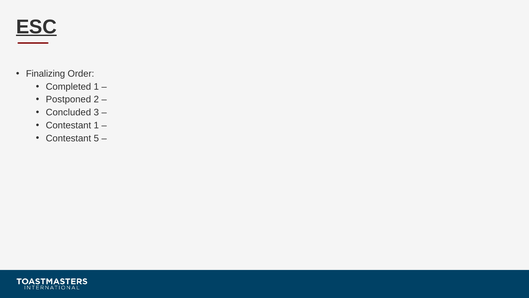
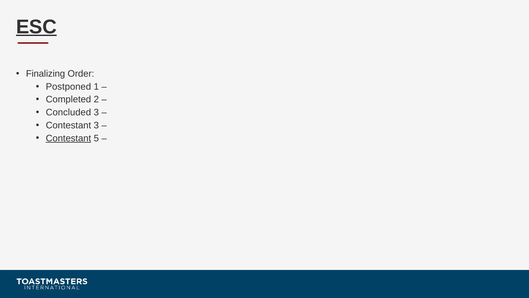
Completed: Completed -> Postponed (68, 86)
Postponed: Postponed -> Completed (68, 99)
Contestant 1: 1 -> 3 (96, 125)
Contestant underline: none -> present (68, 138)
